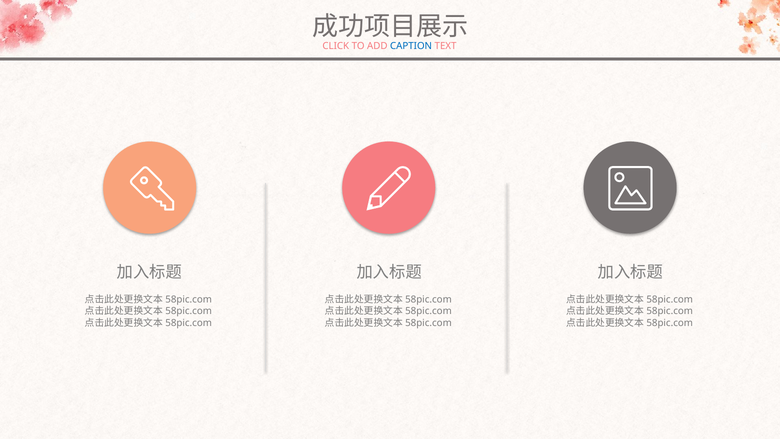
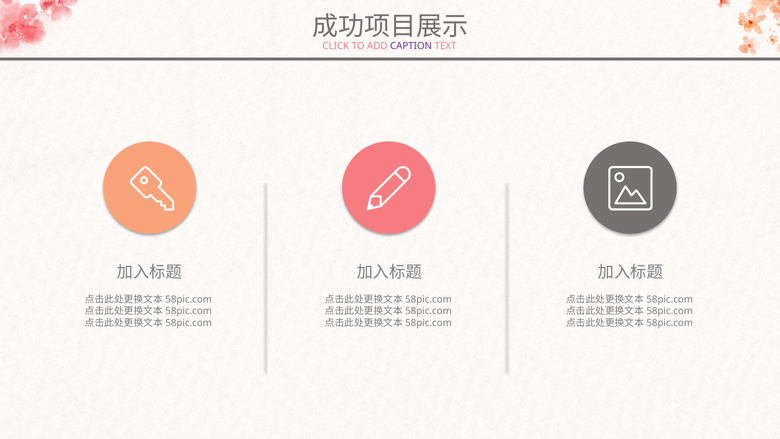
CAPTION colour: blue -> purple (411, 46)
